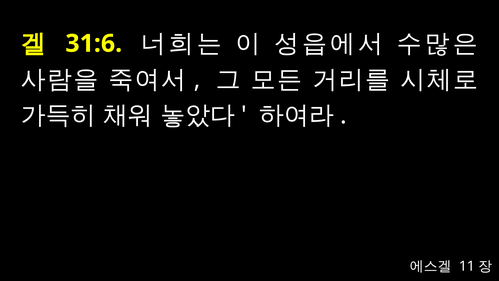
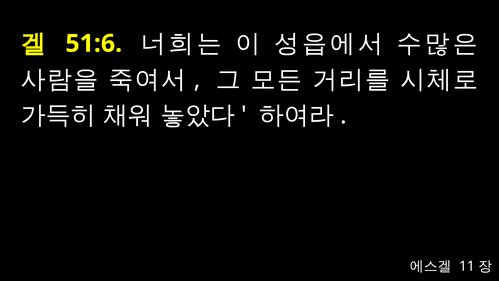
31:6: 31:6 -> 51:6 (94, 43)
